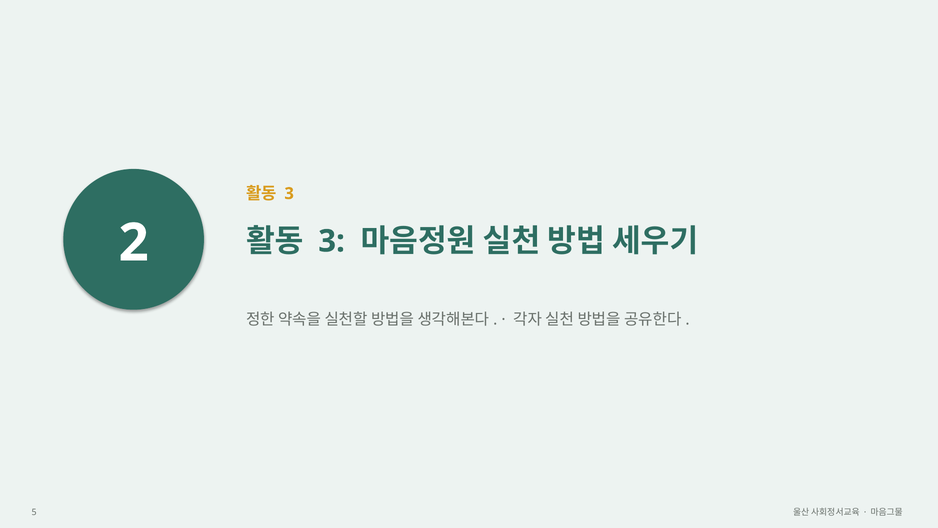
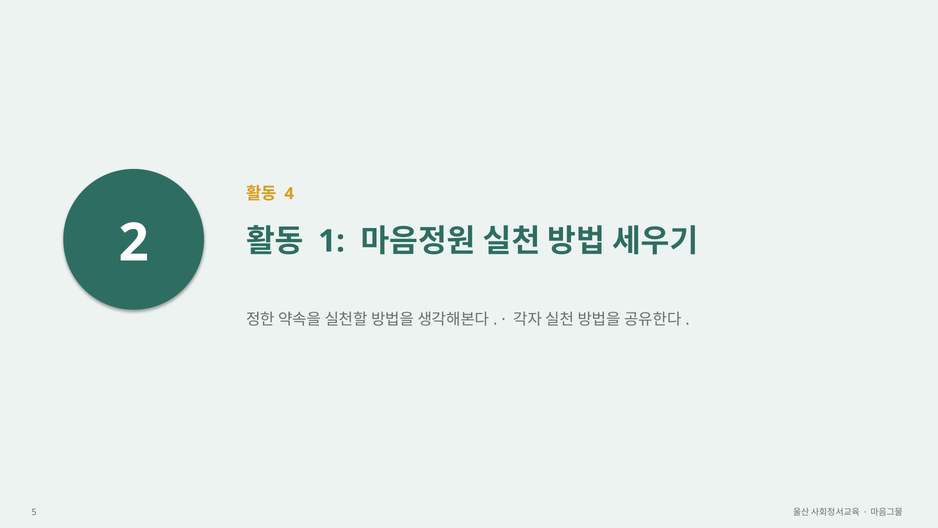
3: 3 -> 4 (289, 193)
3: 3 -> 1 (332, 241)
